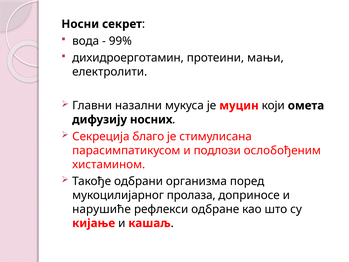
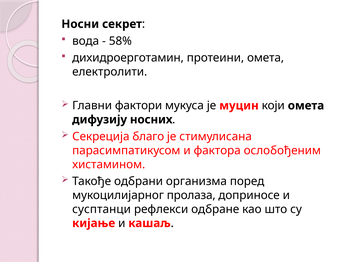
99%: 99% -> 58% (120, 41)
протеини мањи: мањи -> омета (266, 58)
назални: назални -> фактори (139, 106)
подлози: подлози -> фактора (217, 150)
нарушиће: нарушиће -> сусптанци (102, 209)
